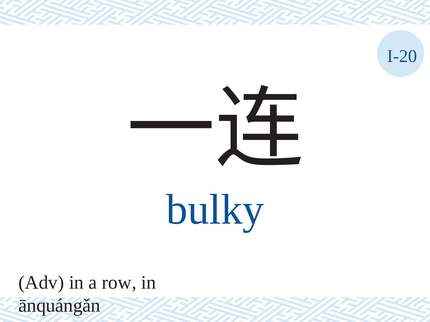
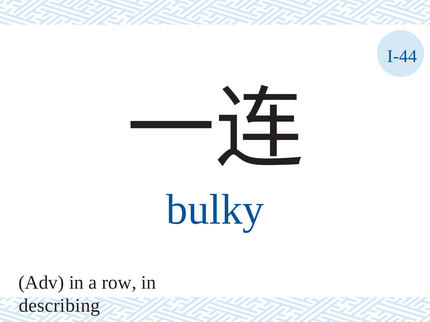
I-20: I-20 -> I-44 (402, 56)
ānquángǎn: ānquángǎn -> describing (59, 306)
